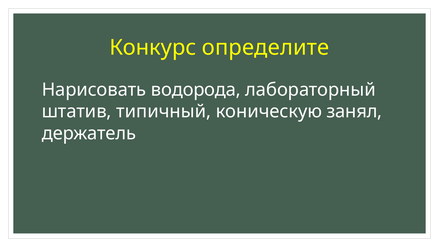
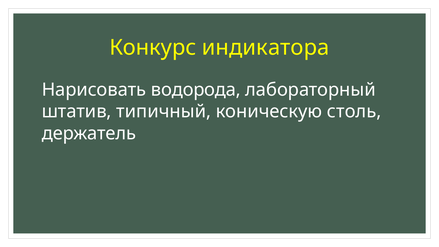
определите: определите -> индикатора (266, 48)
занял: занял -> столь (354, 112)
